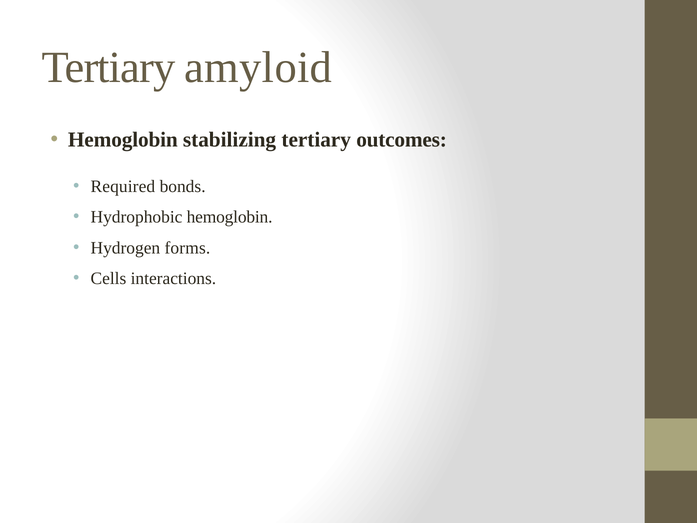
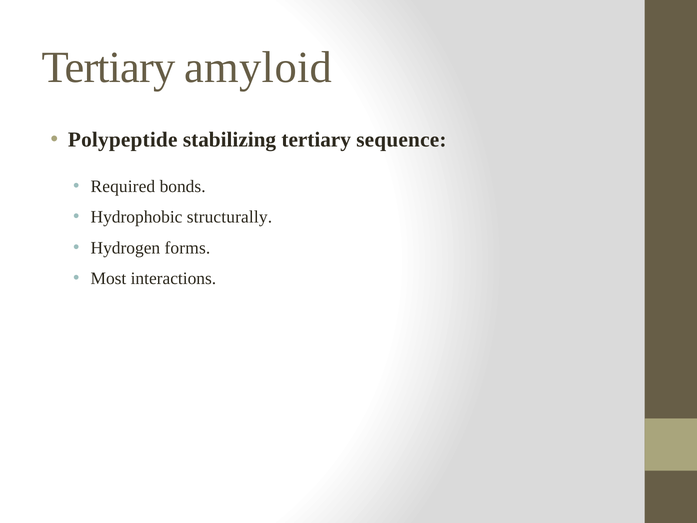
Hemoglobin: Hemoglobin -> Polypeptide (123, 140)
outcomes: outcomes -> sequence (401, 140)
Hydrophobic hemoglobin: hemoglobin -> structurally (229, 217)
Cells: Cells -> Most (108, 278)
